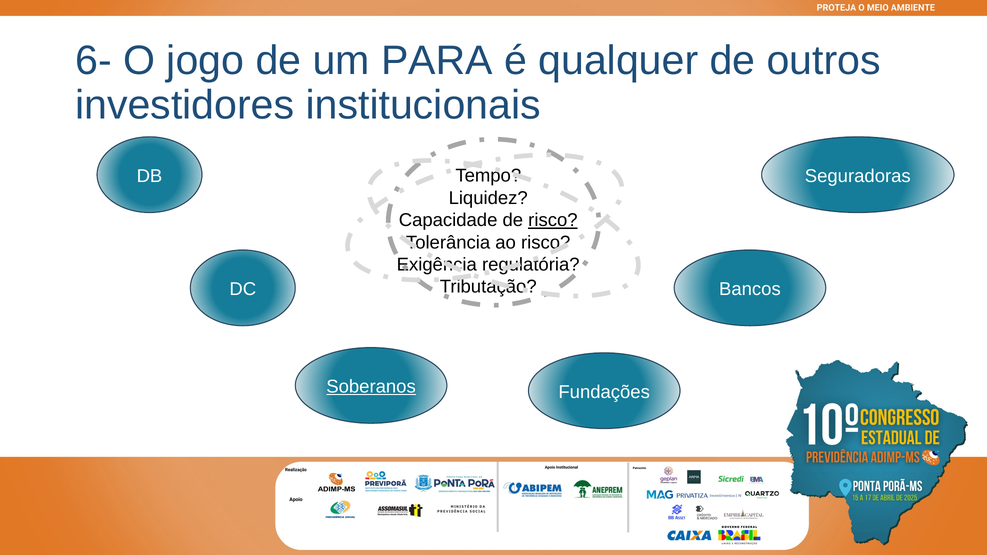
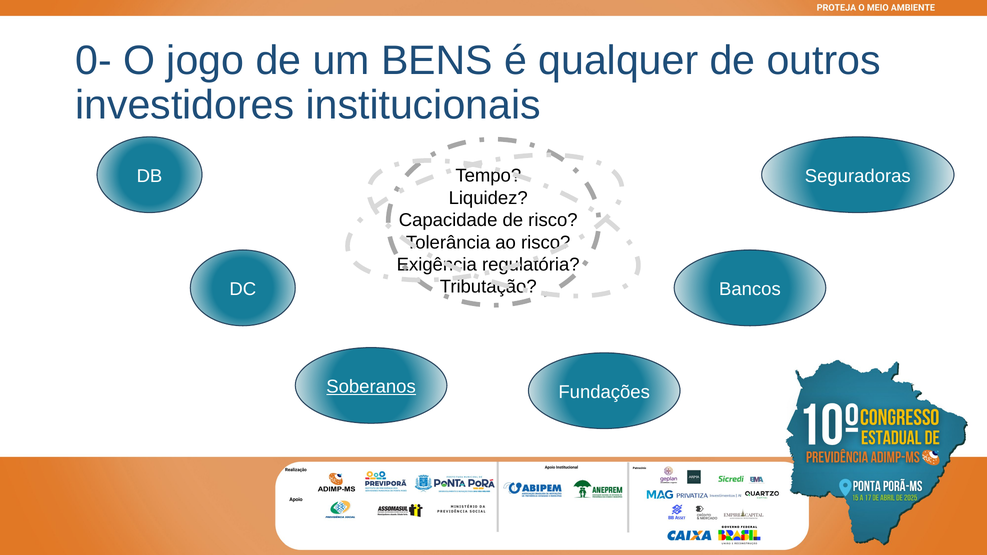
6-: 6- -> 0- (94, 61)
PARA: PARA -> BENS (437, 61)
risco underline: present -> none (553, 220)
